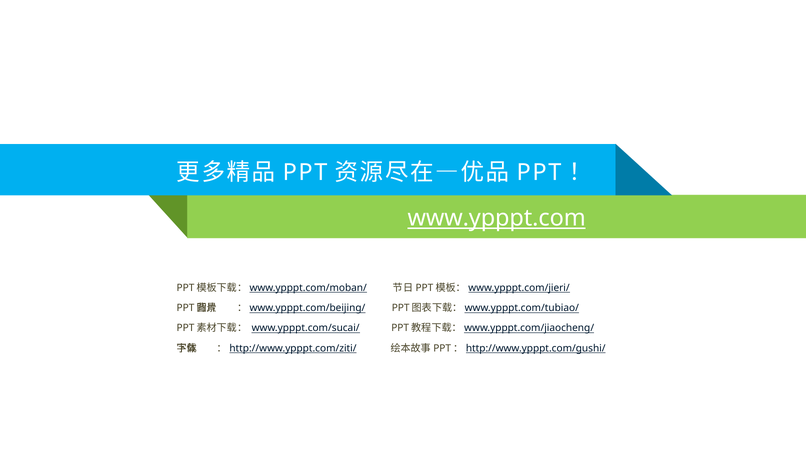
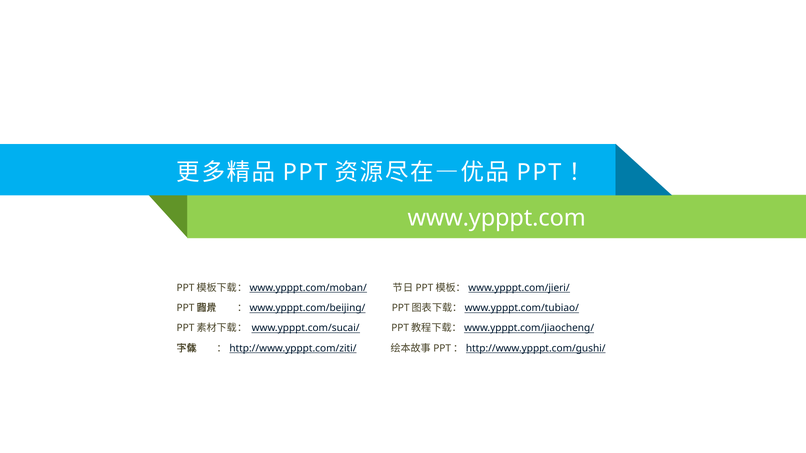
www.ypppt.com underline: present -> none (497, 218)
